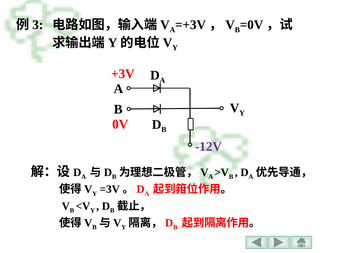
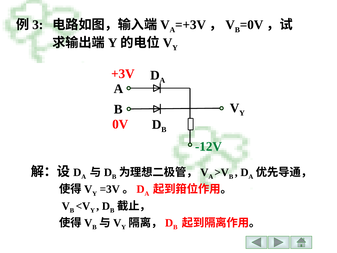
-12V colour: purple -> green (208, 146)
